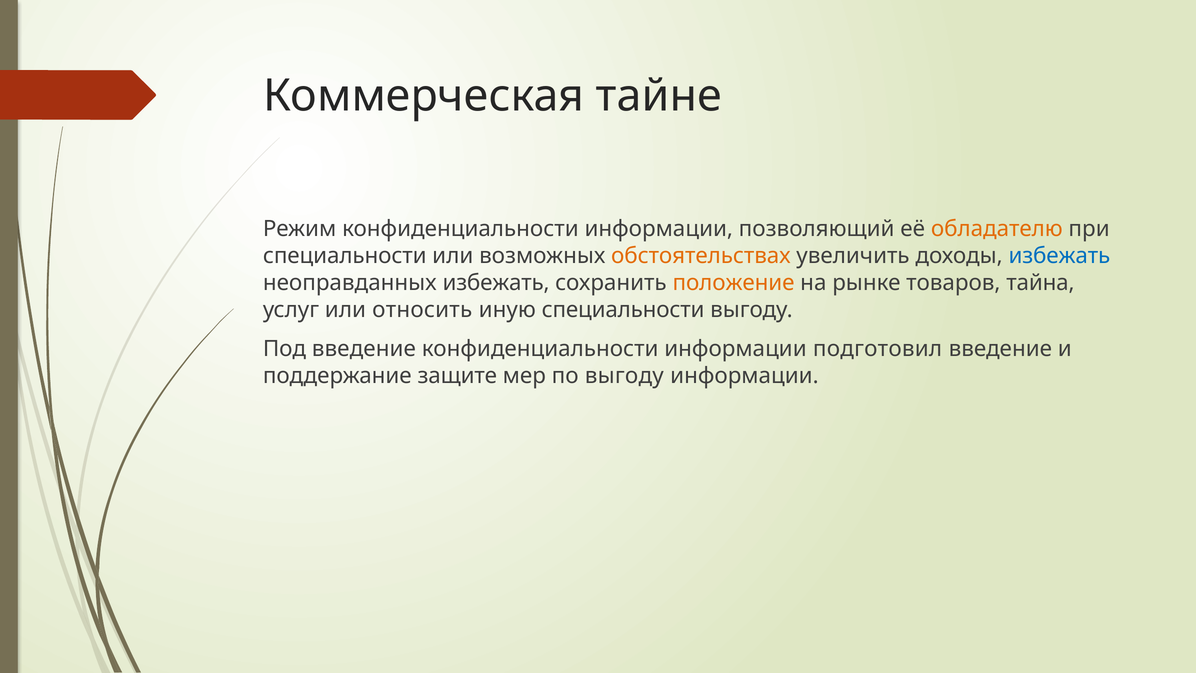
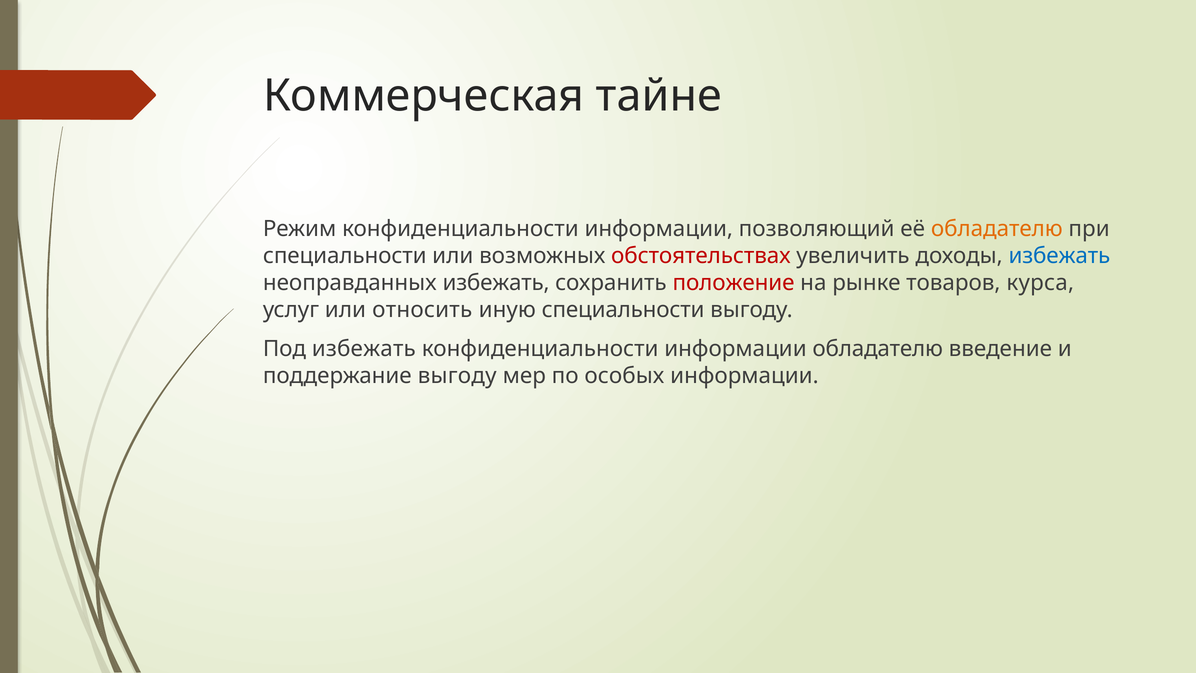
обстоятельствах colour: orange -> red (701, 256)
положение colour: orange -> red (734, 283)
тайна: тайна -> курса (1040, 283)
Под введение: введение -> избежать (364, 349)
информации подготовил: подготовил -> обладателю (878, 349)
поддержание защите: защите -> выгоду (457, 376)
по выгоду: выгоду -> особых (624, 376)
